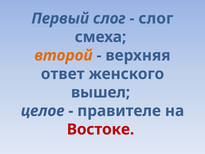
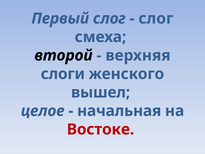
второй colour: orange -> black (63, 55)
ответ: ответ -> слоги (63, 74)
правителе: правителе -> начальная (119, 111)
